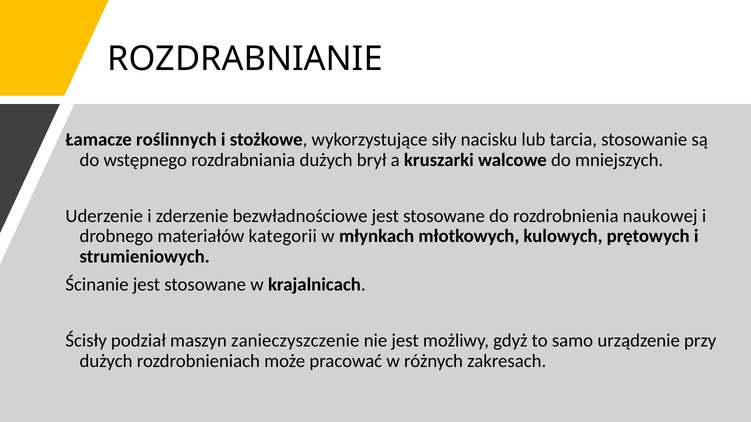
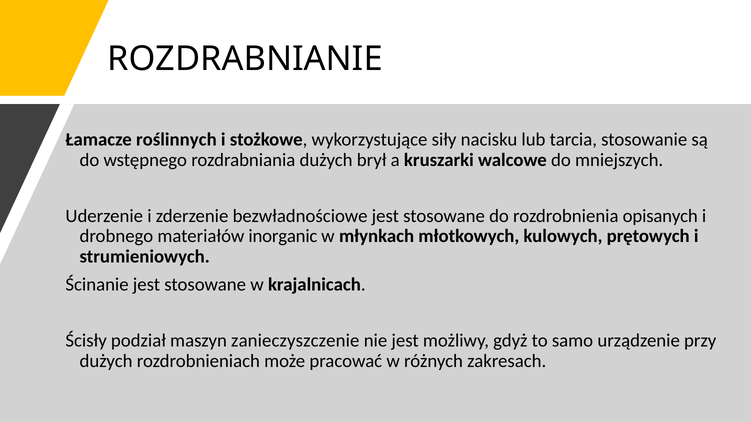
naukowej: naukowej -> opisanych (660, 216)
kategorii: kategorii -> inorganic (283, 237)
